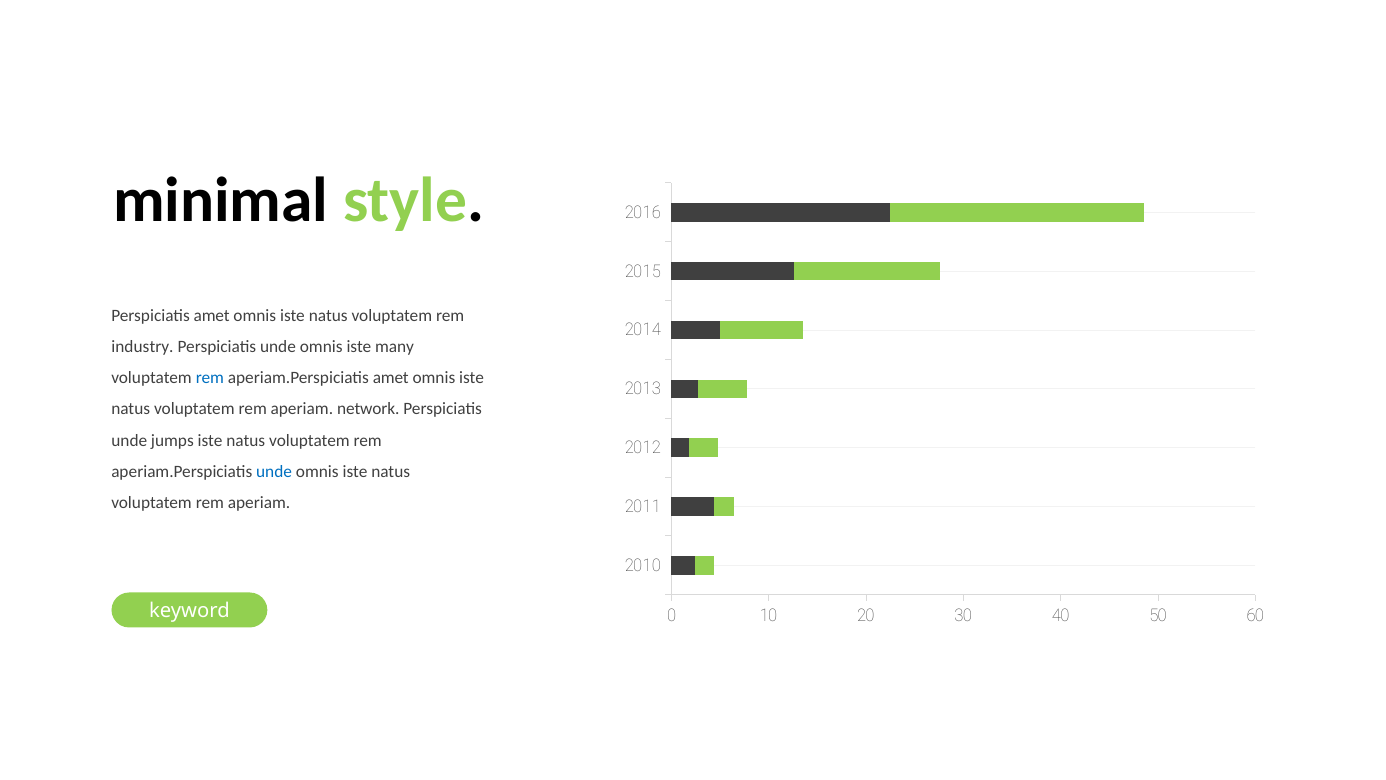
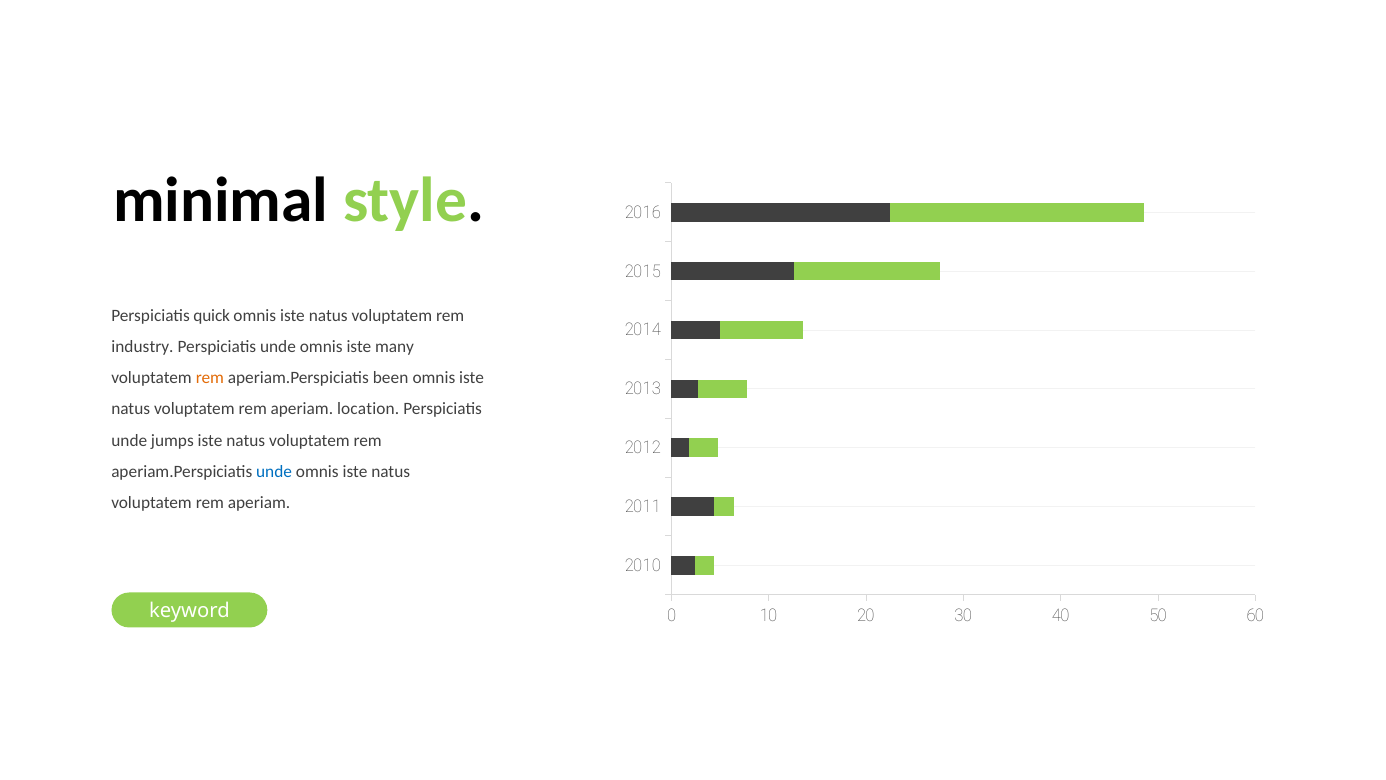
Perspiciatis amet: amet -> quick (212, 315)
rem colour: blue -> orange (210, 378)
aperiam.Perspiciatis amet: amet -> been (391, 378)
network: network -> location (368, 409)
